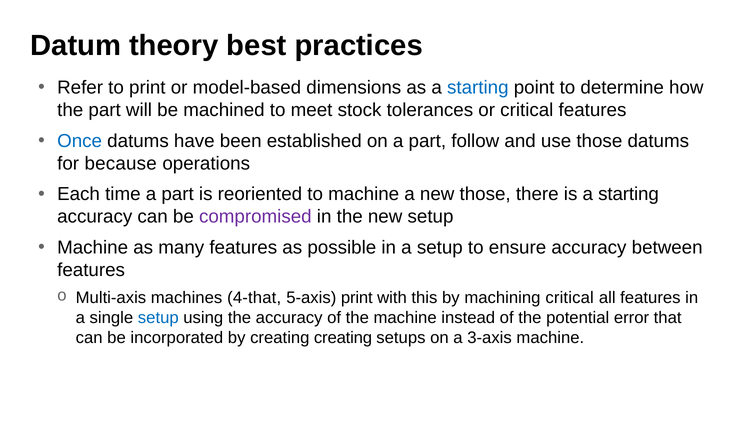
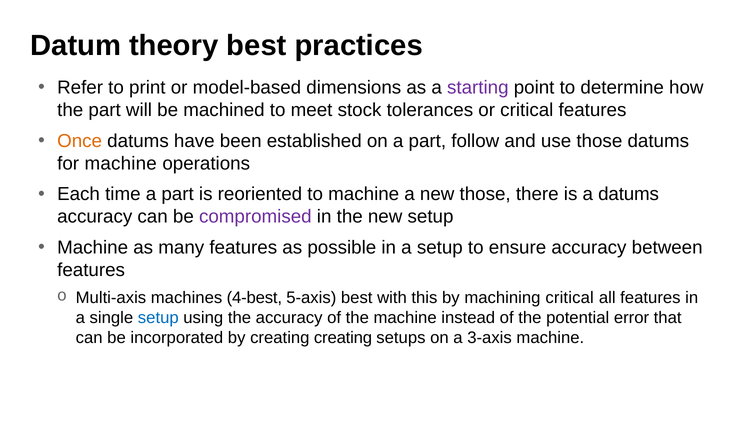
starting colour: blue -> purple (478, 88)
Once colour: blue -> orange (80, 141)
for because: because -> machine (121, 164)
is a starting: starting -> datums (629, 195)
4-that: 4-that -> 4-best (254, 298)
5-axis print: print -> best (357, 298)
